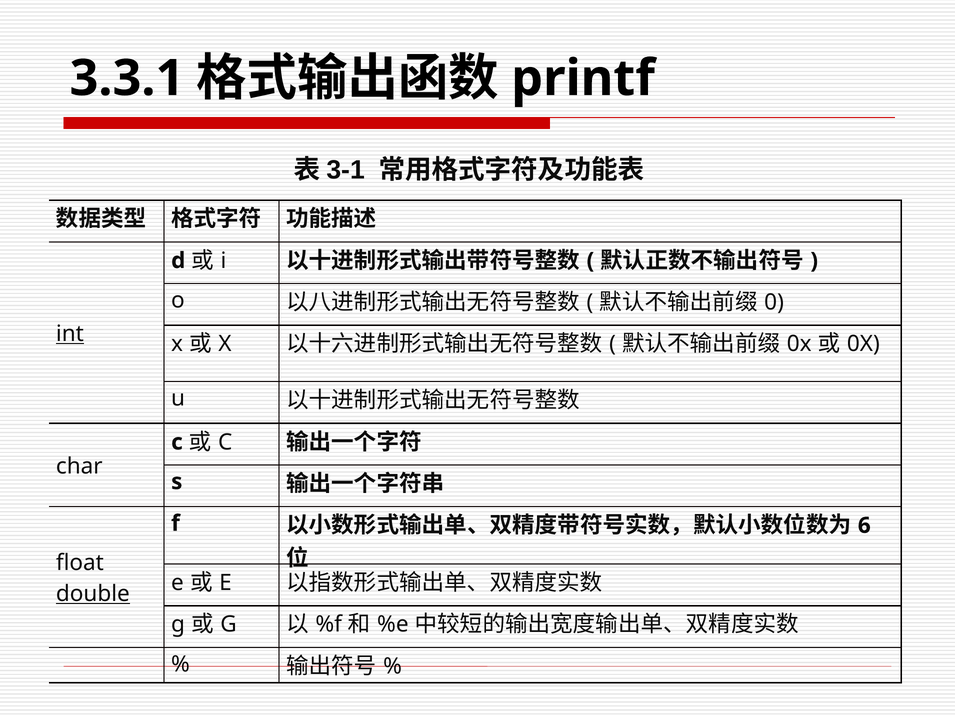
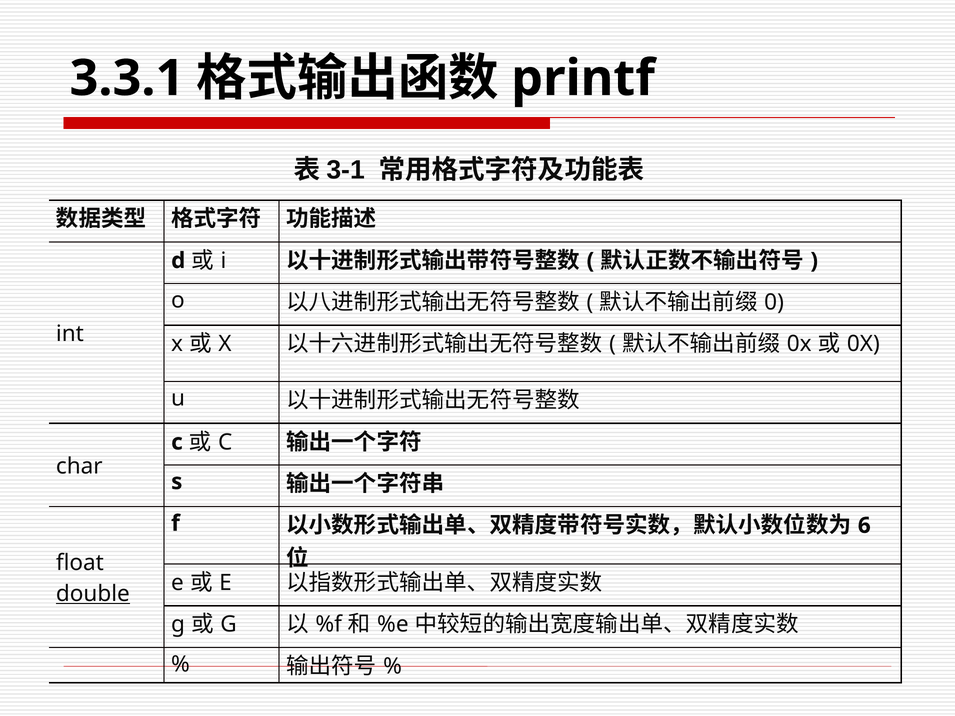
int underline: present -> none (70, 334)
